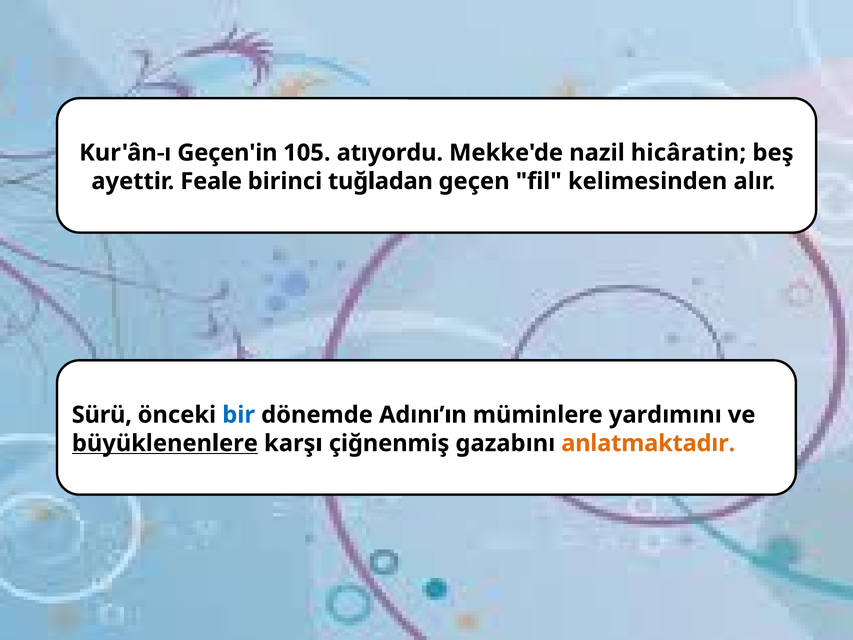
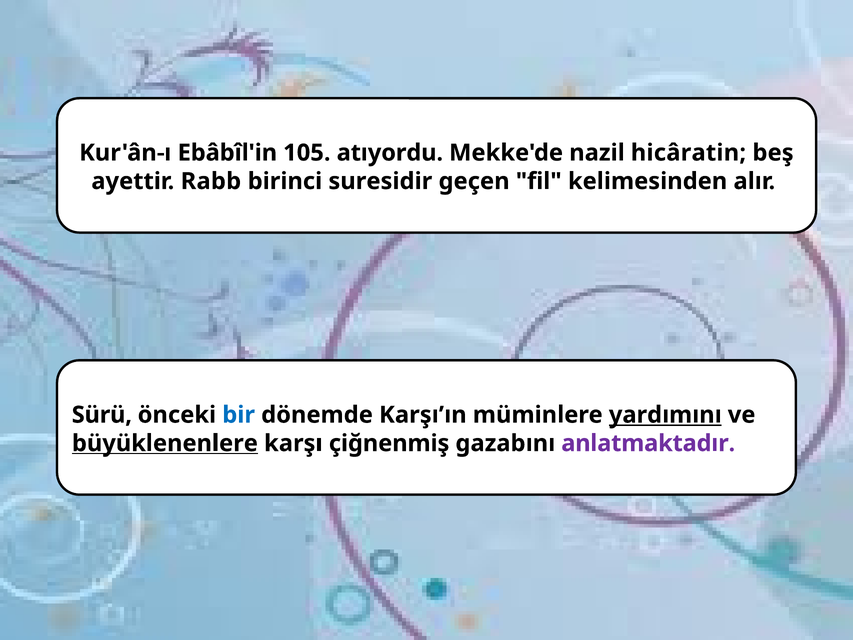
Geçen'in: Geçen'in -> Ebâbîl'in (227, 153)
Feale: Feale -> Rabb (211, 181)
tuğladan: tuğladan -> suresidir (380, 181)
Adını’ın: Adını’ın -> Karşı’ın (423, 415)
yardımını underline: none -> present (665, 415)
anlatmaktadır colour: orange -> purple (648, 443)
